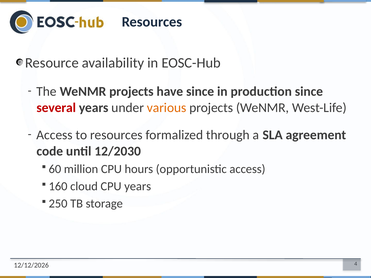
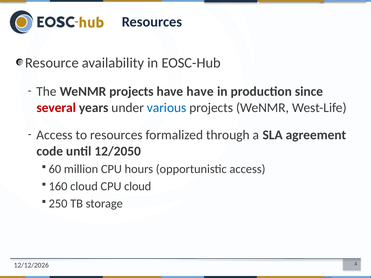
have since: since -> have (200, 92)
various colour: orange -> blue (167, 108)
12/2030: 12/2030 -> 12/2050 (118, 151)
CPU years: years -> cloud (138, 186)
